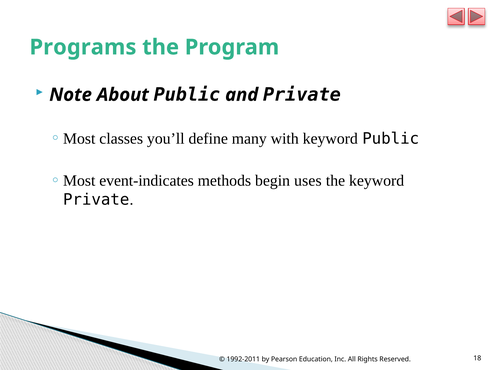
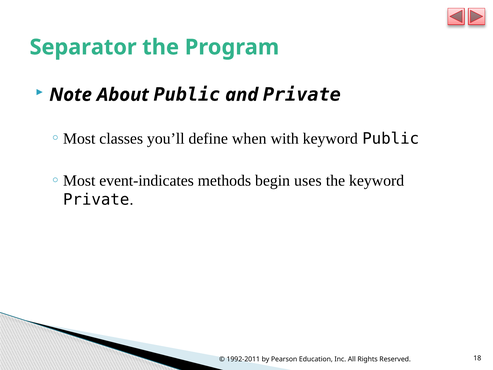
Programs: Programs -> Separator (83, 47)
many: many -> when (249, 138)
